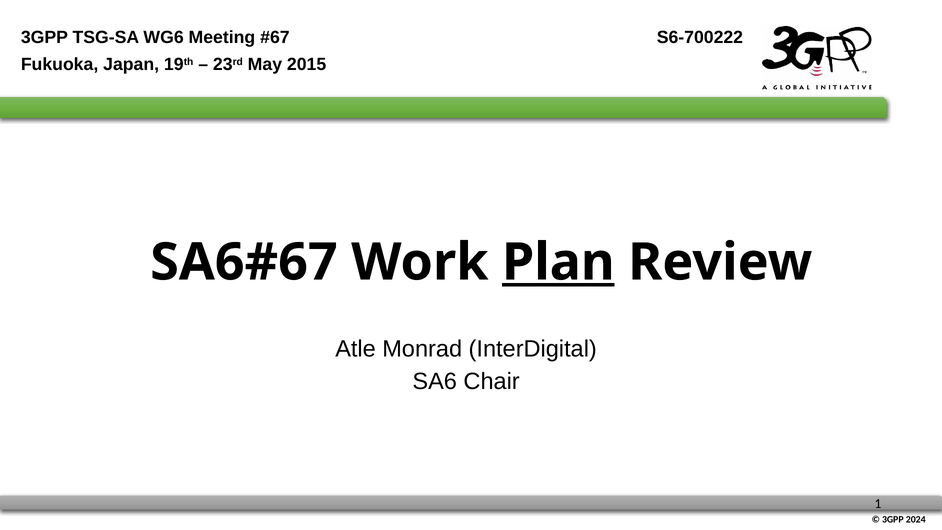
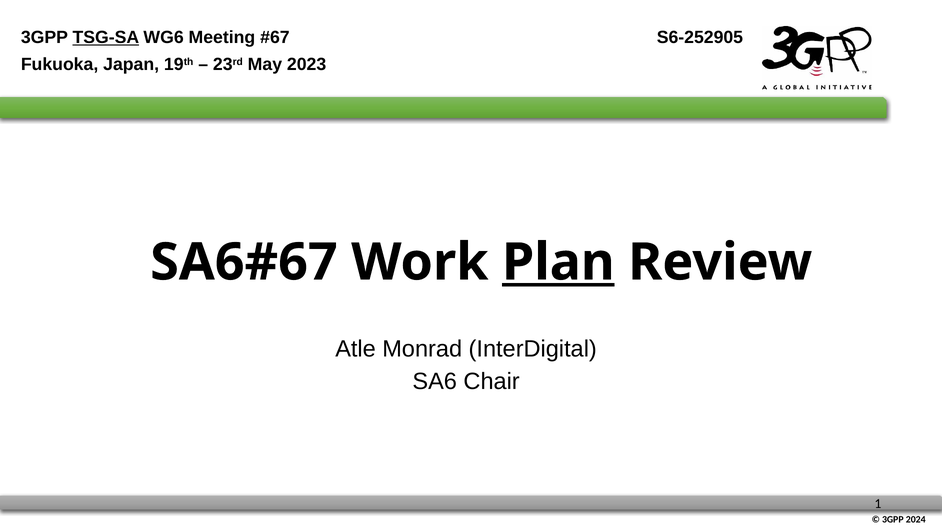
TSG-SA underline: none -> present (106, 37)
S6-700222: S6-700222 -> S6-252905 (700, 37)
2015: 2015 -> 2023 (307, 65)
